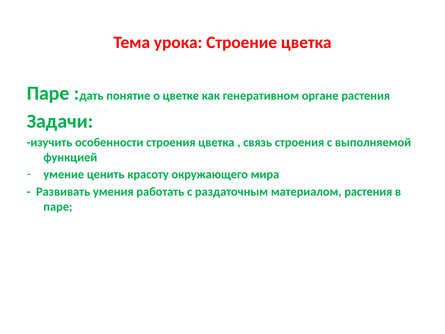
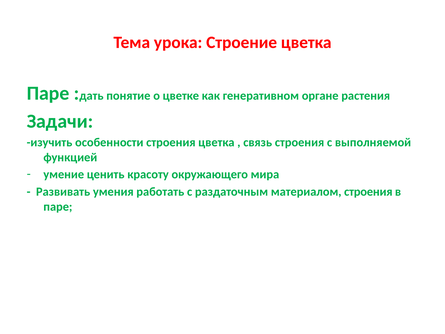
материалом растения: растения -> строения (368, 192)
